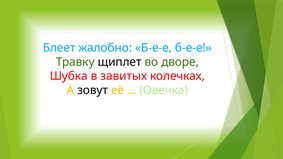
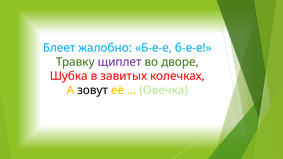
щиплет colour: black -> purple (120, 62)
